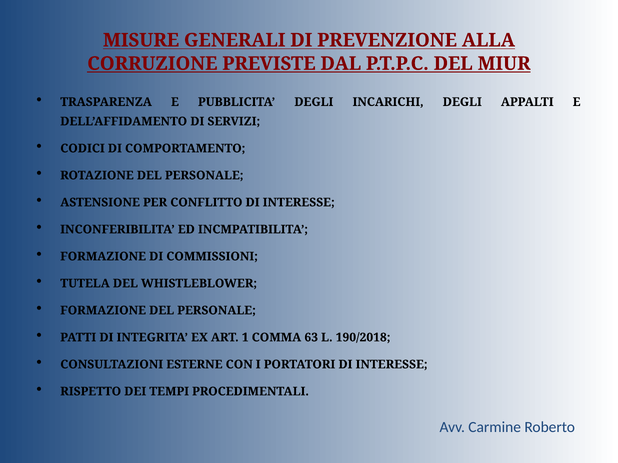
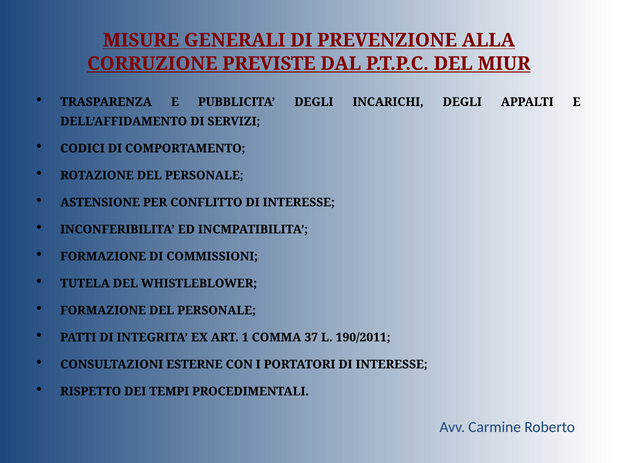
63: 63 -> 37 (311, 338)
190/2018: 190/2018 -> 190/2011 (363, 338)
